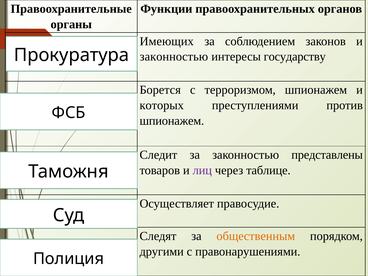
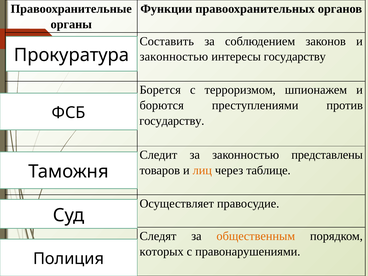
Имеющих: Имеющих -> Составить (167, 41)
которых: которых -> борются (162, 105)
шпионажем: шпионажем -> государству (172, 121)
лиц colour: purple -> orange (202, 170)
другими: другими -> которых (162, 251)
